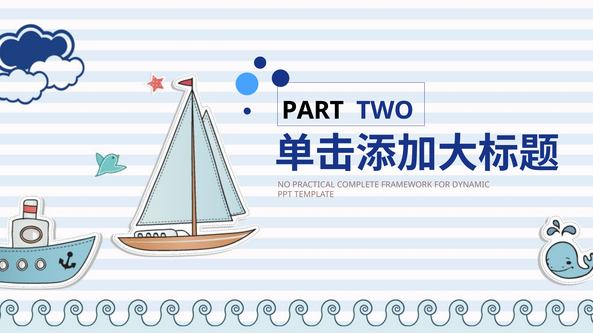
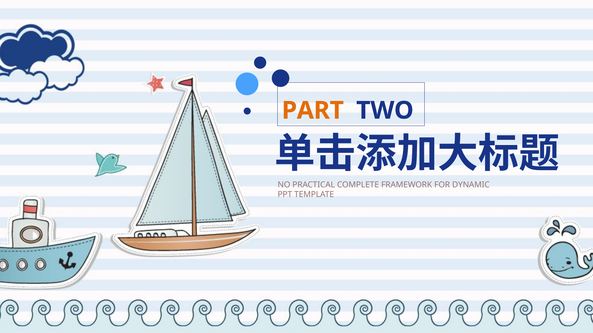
PART colour: black -> orange (313, 111)
